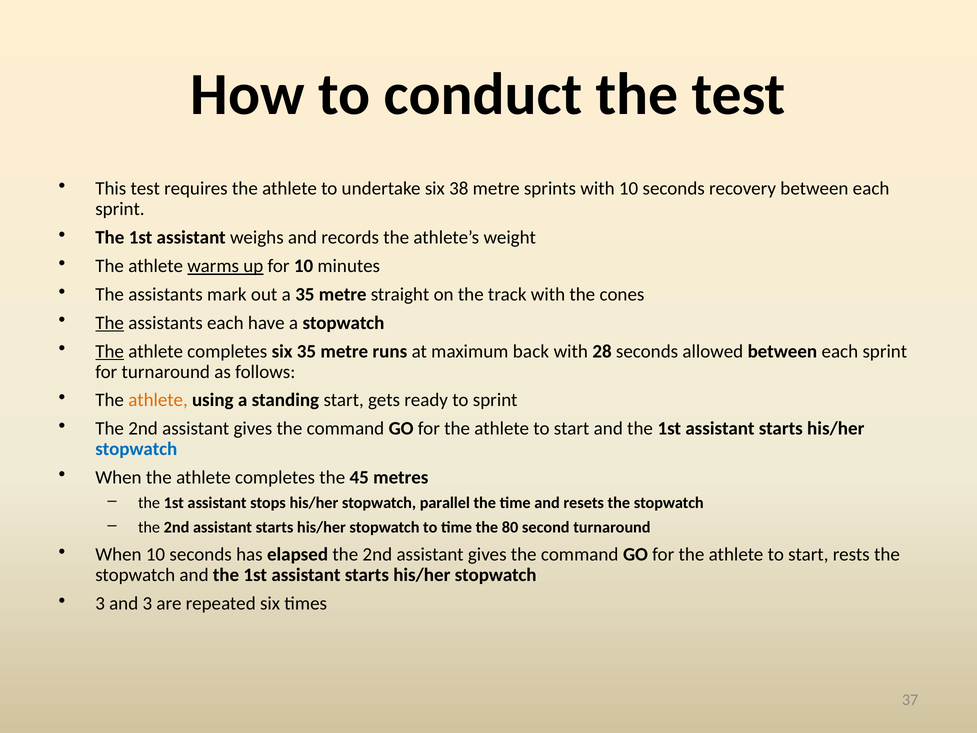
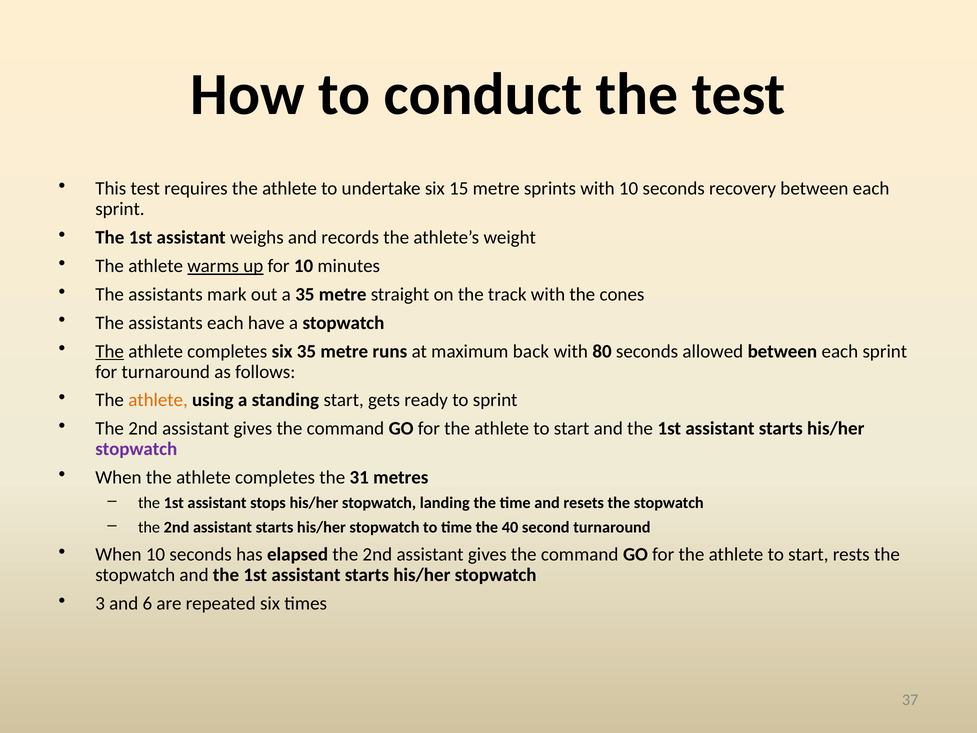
38: 38 -> 15 (459, 189)
The underline: present -> none (110, 323)
28: 28 -> 80 (602, 351)
stopwatch colour: blue -> purple (136, 449)
45: 45 -> 31 (359, 477)
parallel: parallel -> landing (445, 503)
80: 80 -> 40 (510, 527)
and 3: 3 -> 6 (147, 603)
